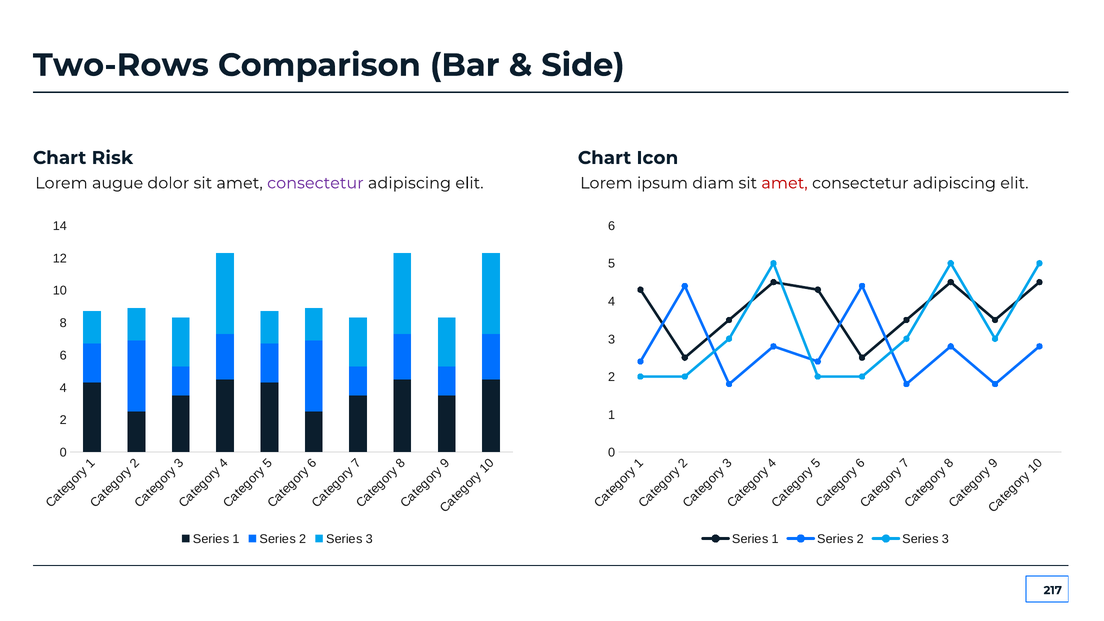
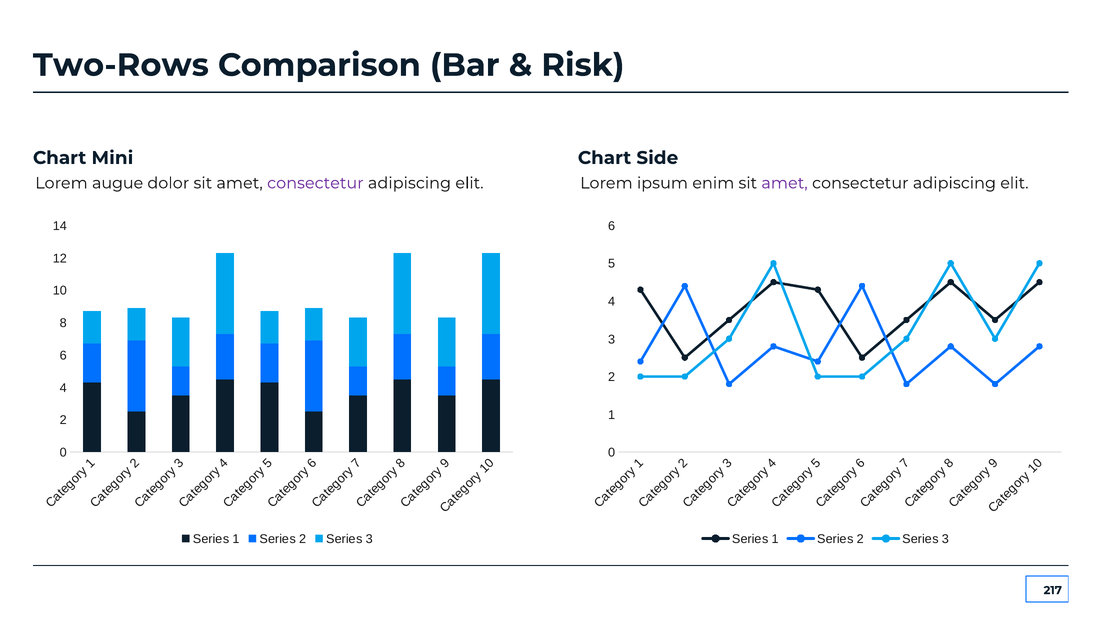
Side: Side -> Risk (583, 65)
Risk: Risk -> Mini (112, 158)
Icon: Icon -> Side (657, 158)
diam: diam -> enim (713, 183)
amet colour: red -> purple (785, 183)
